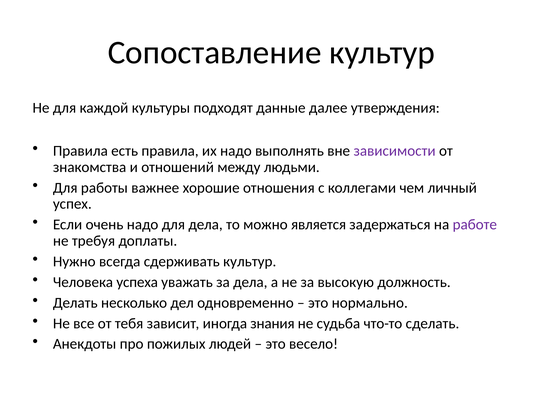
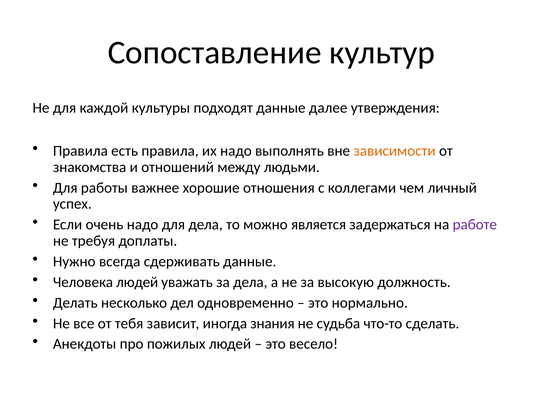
зависимости colour: purple -> orange (395, 151)
сдерживать культур: культур -> данные (250, 262)
Человека успеха: успеха -> людей (137, 282)
